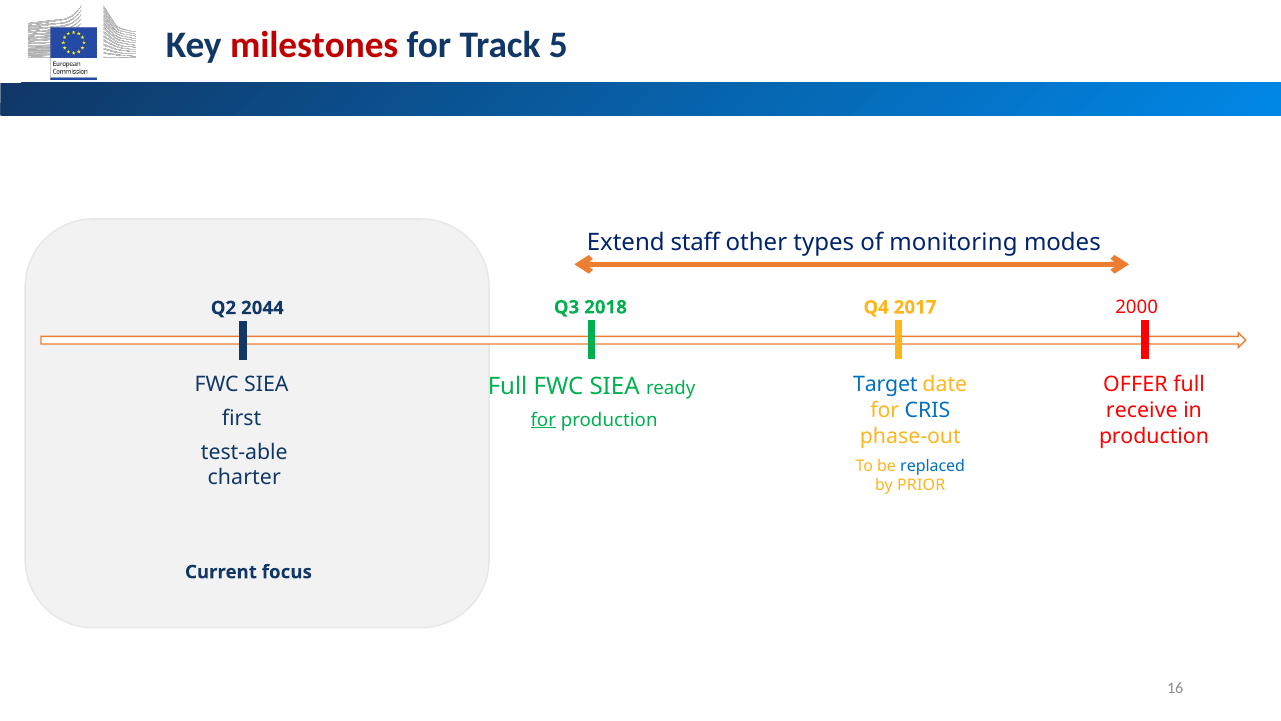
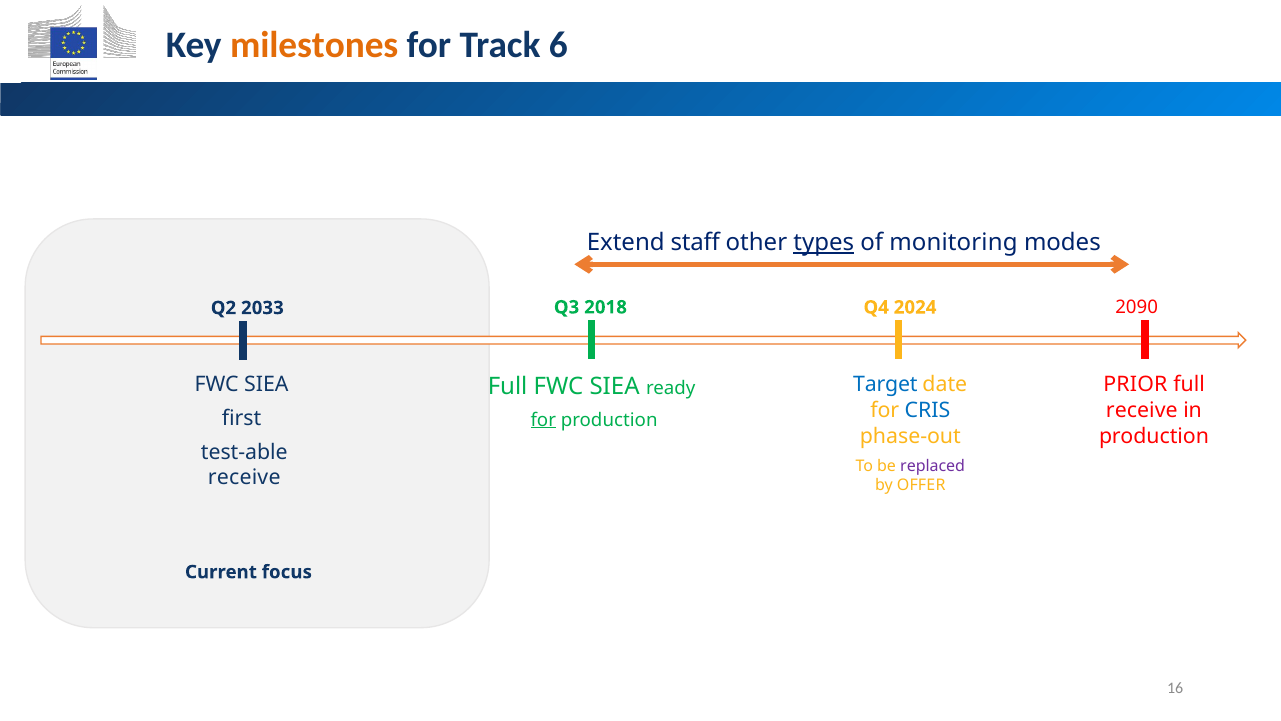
milestones colour: red -> orange (314, 45)
5: 5 -> 6 (558, 45)
types underline: none -> present (824, 243)
2000: 2000 -> 2090 (1137, 307)
2017: 2017 -> 2024 (915, 307)
2044: 2044 -> 2033 (262, 308)
OFFER: OFFER -> PRIOR (1135, 385)
replaced colour: blue -> purple (933, 466)
charter: charter -> receive (244, 477)
PRIOR: PRIOR -> OFFER (921, 485)
